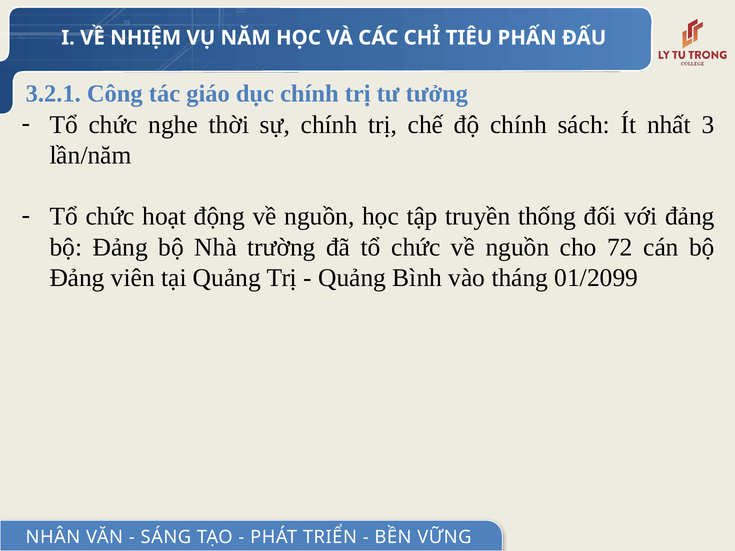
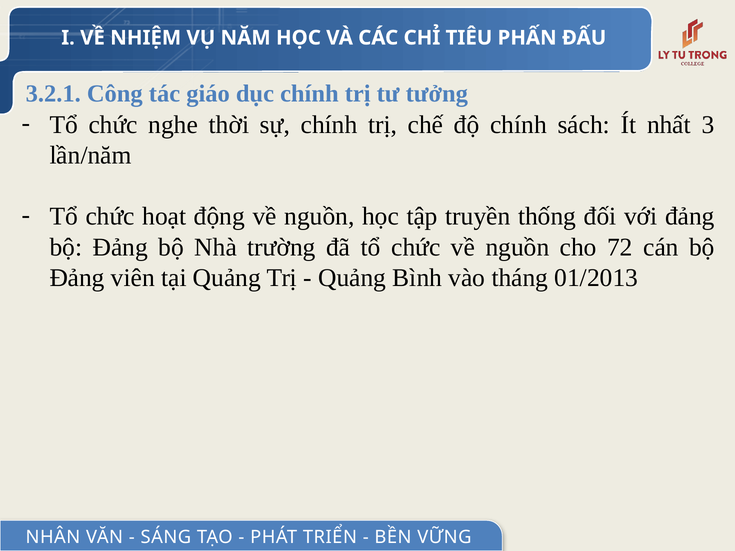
01/2099: 01/2099 -> 01/2013 (596, 278)
